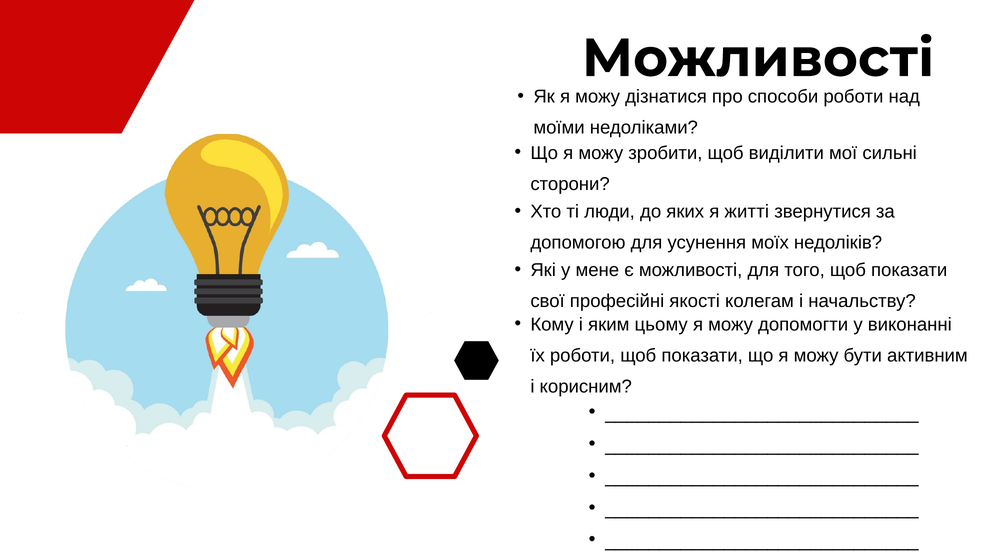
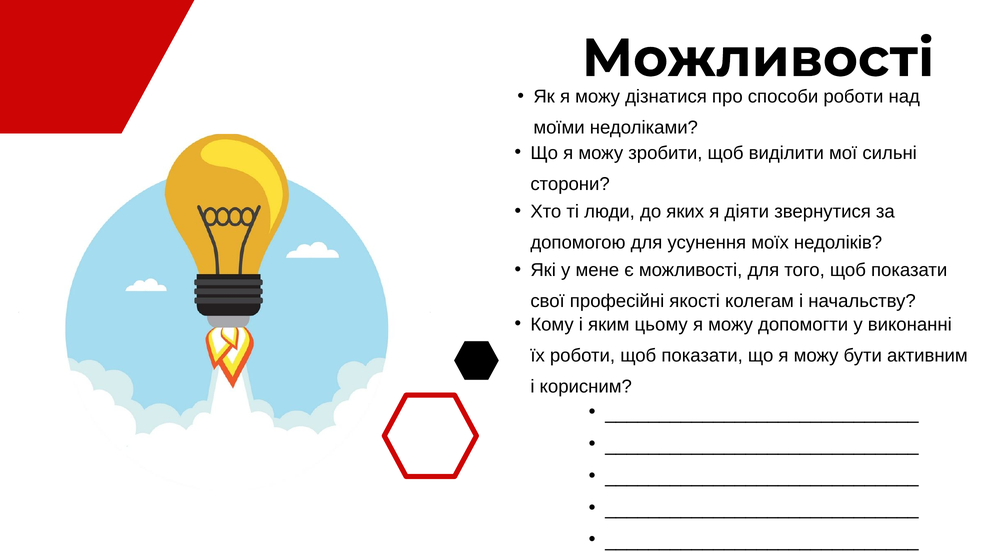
житті: житті -> діяти (747, 211)
